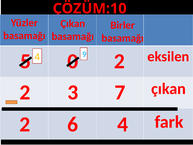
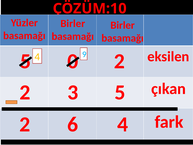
Çıkan: Çıkan -> Birler (73, 23)
3 7: 7 -> 5 (120, 92)
